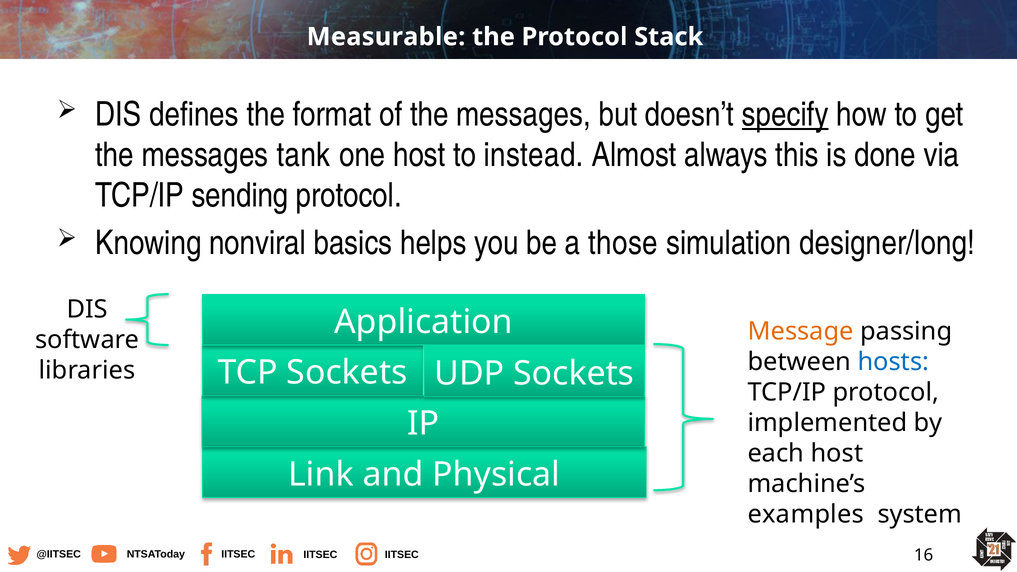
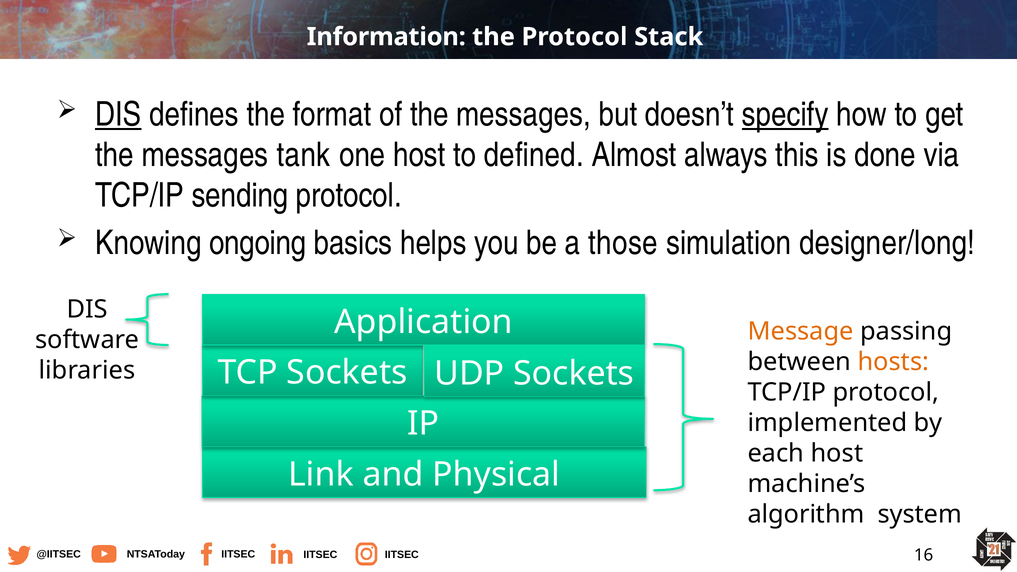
Measurable: Measurable -> Information (386, 37)
DIS underline: none -> present (118, 114)
instead: instead -> defined (534, 155)
nonviral: nonviral -> ongoing (258, 243)
hosts colour: blue -> orange (893, 362)
examples: examples -> algorithm (806, 515)
